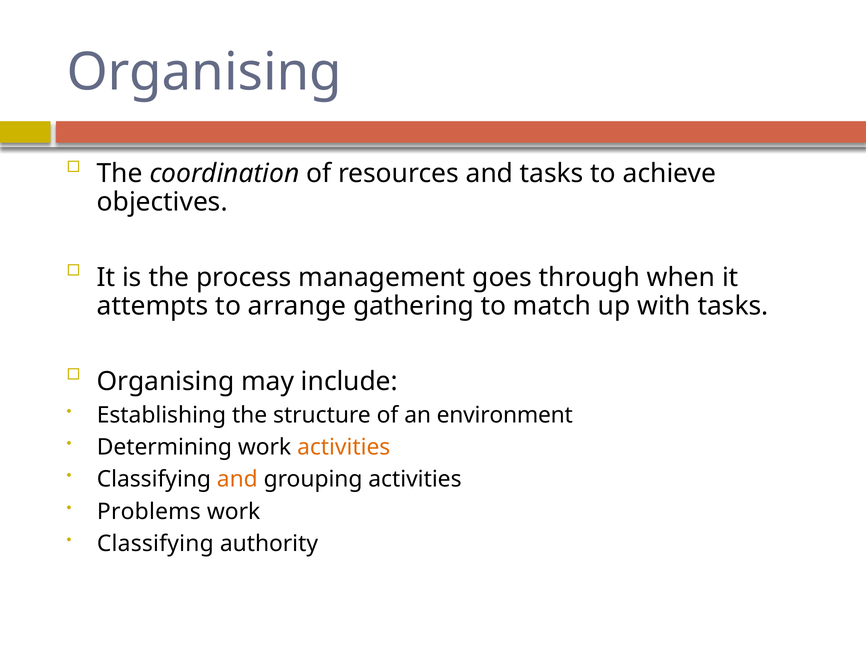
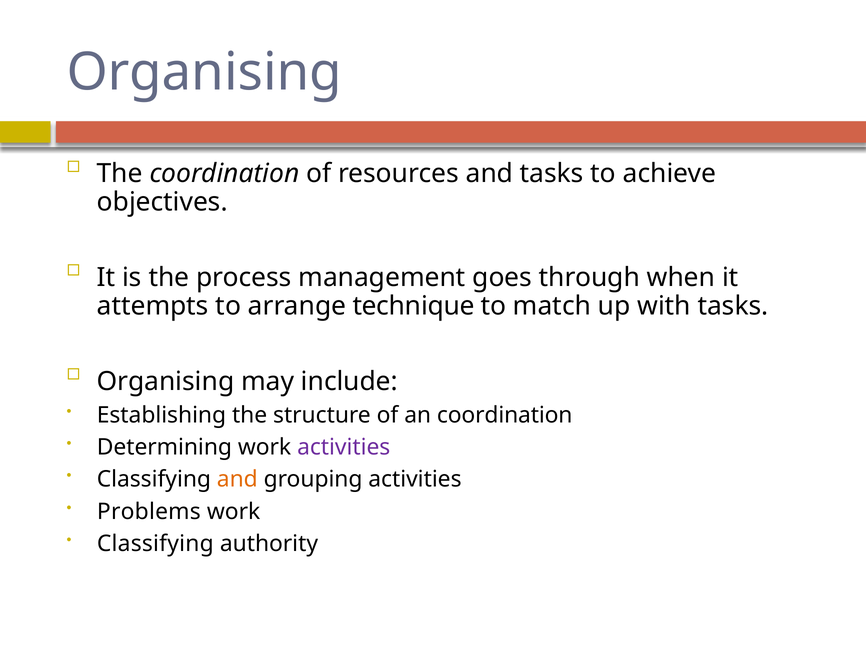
gathering: gathering -> technique (414, 306)
an environment: environment -> coordination (505, 415)
activities colour: orange -> purple (344, 448)
